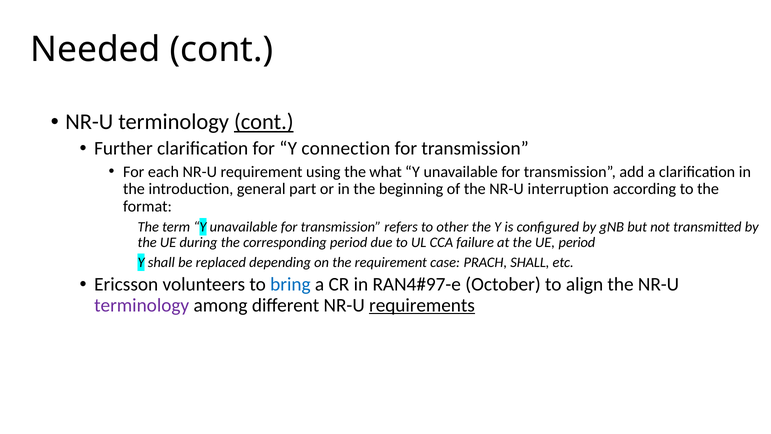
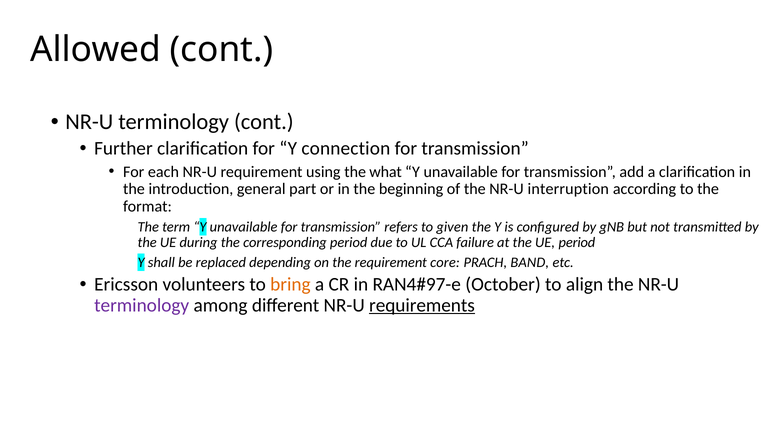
Needed: Needed -> Allowed (96, 49)
cont underline: present -> none (264, 122)
other: other -> given (452, 227)
case: case -> core (445, 262)
PRACH SHALL: SHALL -> BAND (530, 262)
bring colour: blue -> orange (290, 284)
